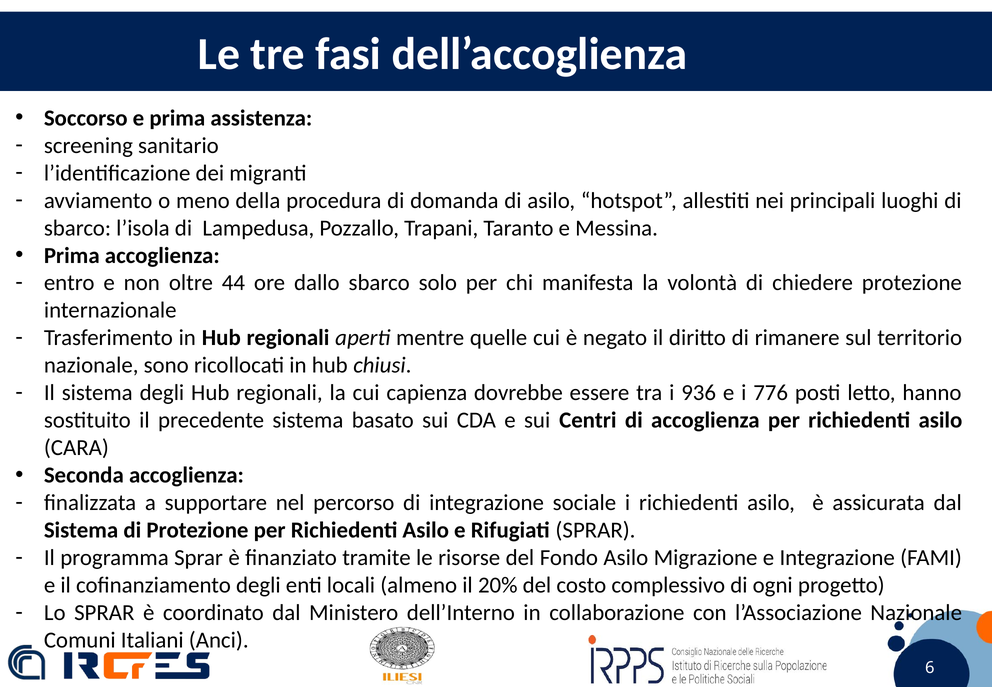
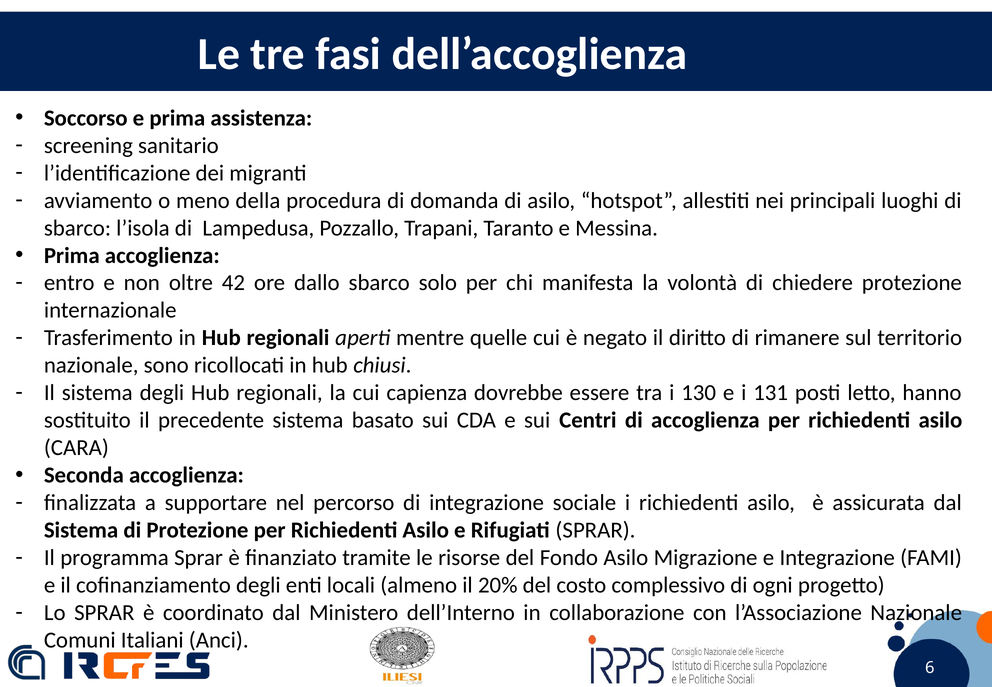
44: 44 -> 42 (233, 283)
936: 936 -> 130 (699, 393)
776: 776 -> 131 (771, 393)
